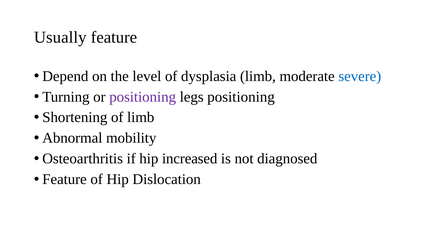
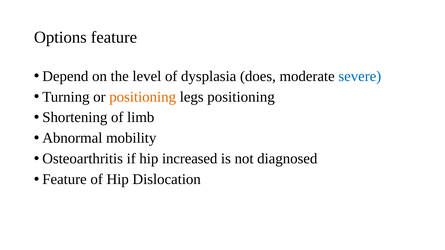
Usually: Usually -> Options (60, 37)
dysplasia limb: limb -> does (258, 76)
positioning colour: purple -> orange (143, 97)
